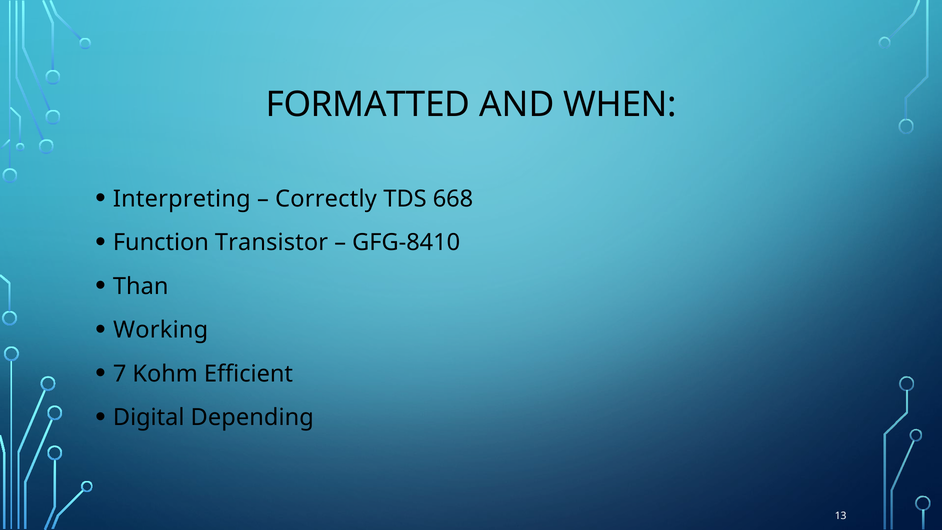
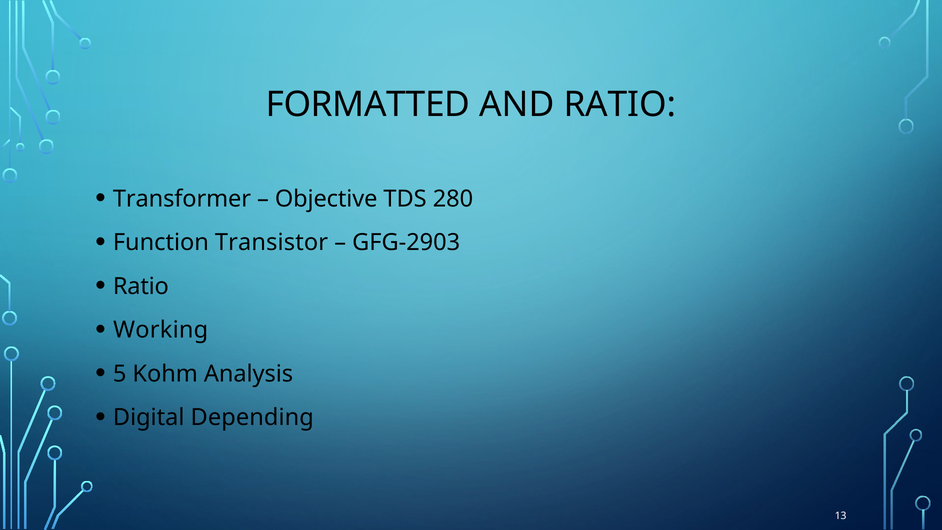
AND WHEN: WHEN -> RATIO (620, 105)
Interpreting: Interpreting -> Transformer (182, 199)
Correctly: Correctly -> Objective (326, 199)
668: 668 -> 280 (453, 199)
GFG-8410: GFG-8410 -> GFG-2903 (406, 243)
Than: Than -> Ratio (141, 286)
7: 7 -> 5 (120, 374)
Efficient: Efficient -> Analysis (248, 374)
